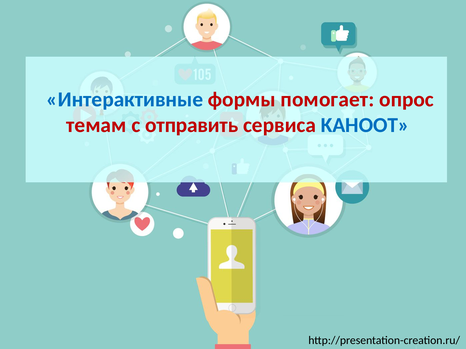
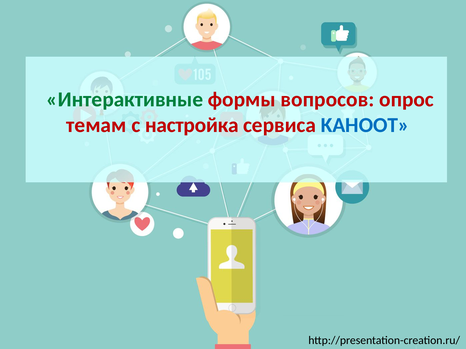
Интерактивные colour: blue -> green (125, 100)
помогает: помогает -> вопросов (327, 100)
отправить: отправить -> настройка (192, 125)
